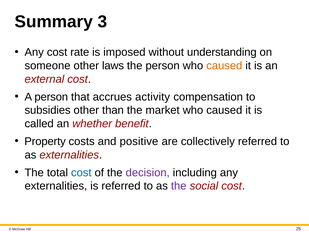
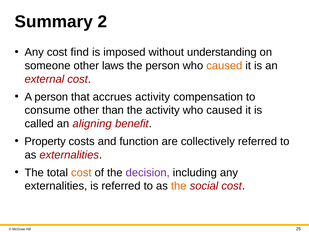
3: 3 -> 2 (102, 22)
rate: rate -> find (80, 52)
subsidies: subsidies -> consume (47, 110)
the market: market -> activity (163, 110)
whether: whether -> aligning (92, 124)
positive: positive -> function (139, 141)
cost colour: blue -> orange (81, 172)
the colour: purple -> orange (179, 186)
